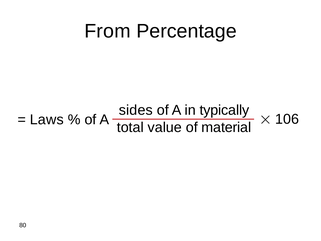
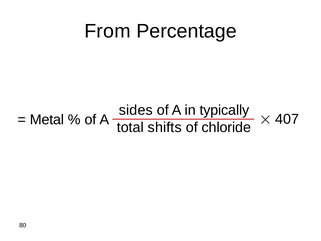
Laws: Laws -> Metal (47, 120)
value: value -> shifts (165, 127)
material: material -> chloride (226, 127)
106: 106 -> 407 (287, 119)
